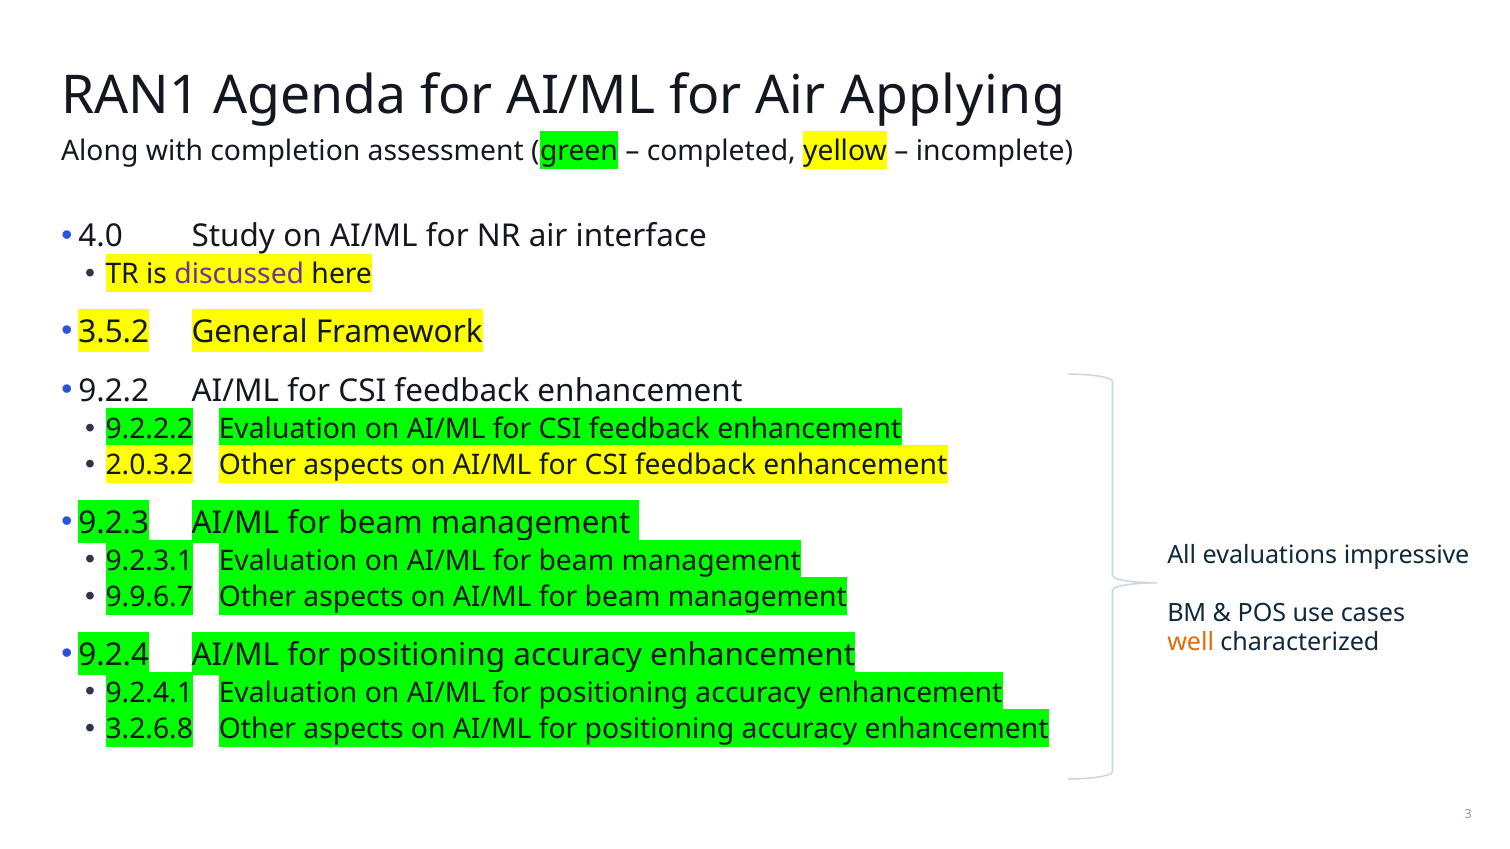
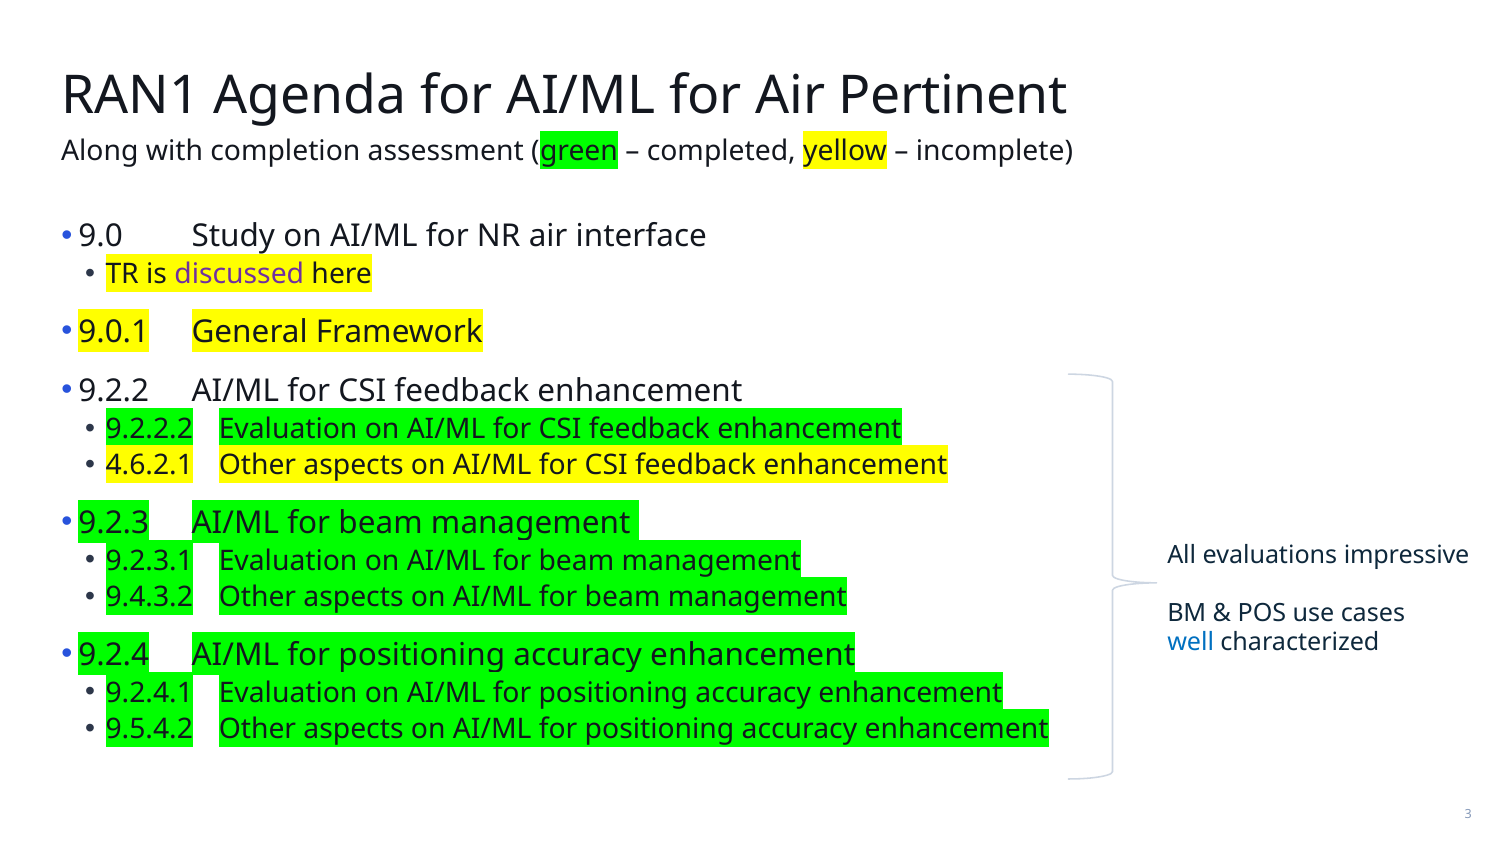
Applying: Applying -> Pertinent (953, 96)
4.0: 4.0 -> 9.0 (101, 237)
3.5.2: 3.5.2 -> 9.0.1 (114, 332)
2.0.3.2: 2.0.3.2 -> 4.6.2.1 (149, 466)
9.9.6.7: 9.9.6.7 -> 9.4.3.2 (149, 598)
well colour: orange -> blue (1191, 642)
3.2.6.8: 3.2.6.8 -> 9.5.4.2 (149, 730)
